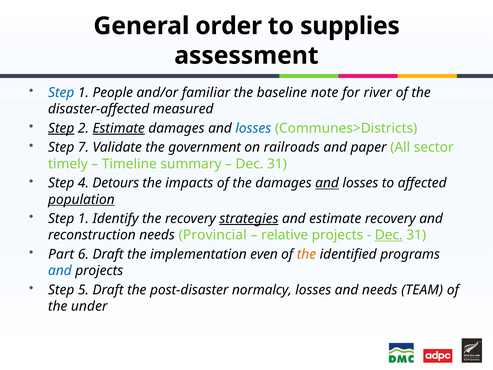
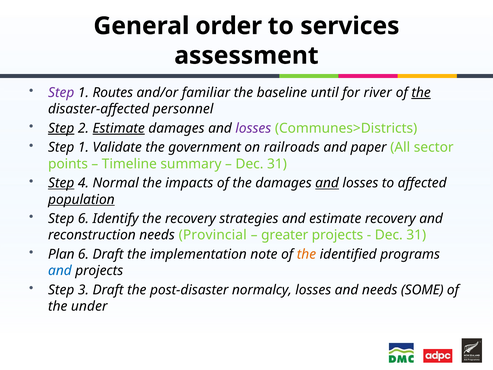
supplies: supplies -> services (350, 26)
Step colour: blue -> purple (61, 93)
People: People -> Routes (113, 93)
note: note -> until (325, 93)
the underline: none -> present (421, 93)
measured: measured -> personnel (183, 109)
losses colour: blue -> purple (253, 128)
7: 7 -> 1 (83, 147)
timely: timely -> points (68, 164)
Step underline: none -> present (61, 183)
Detours: Detours -> Normal (116, 183)
1: 1 -> 6 (83, 219)
strategies underline: present -> none (249, 219)
relative: relative -> greater (285, 235)
Dec underline: present -> none (389, 235)
Part: Part -> Plan (61, 254)
even: even -> note (264, 254)
5: 5 -> 3 (83, 290)
TEAM: TEAM -> SOME (422, 290)
